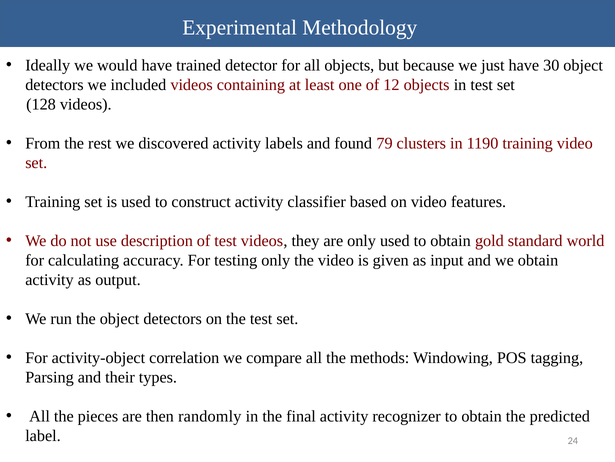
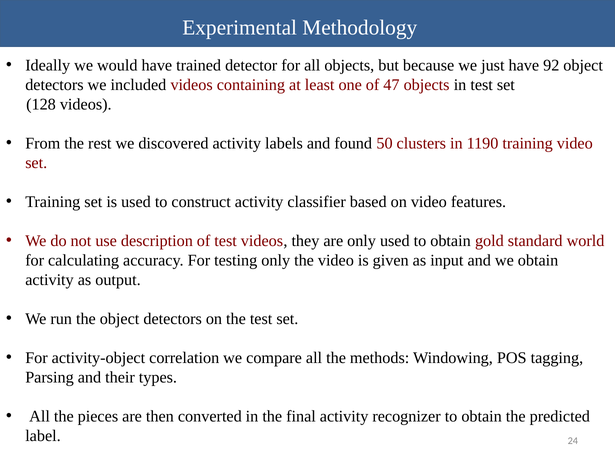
30: 30 -> 92 (551, 65)
12: 12 -> 47 (391, 85)
79: 79 -> 50 (385, 143)
randomly: randomly -> converted (210, 416)
